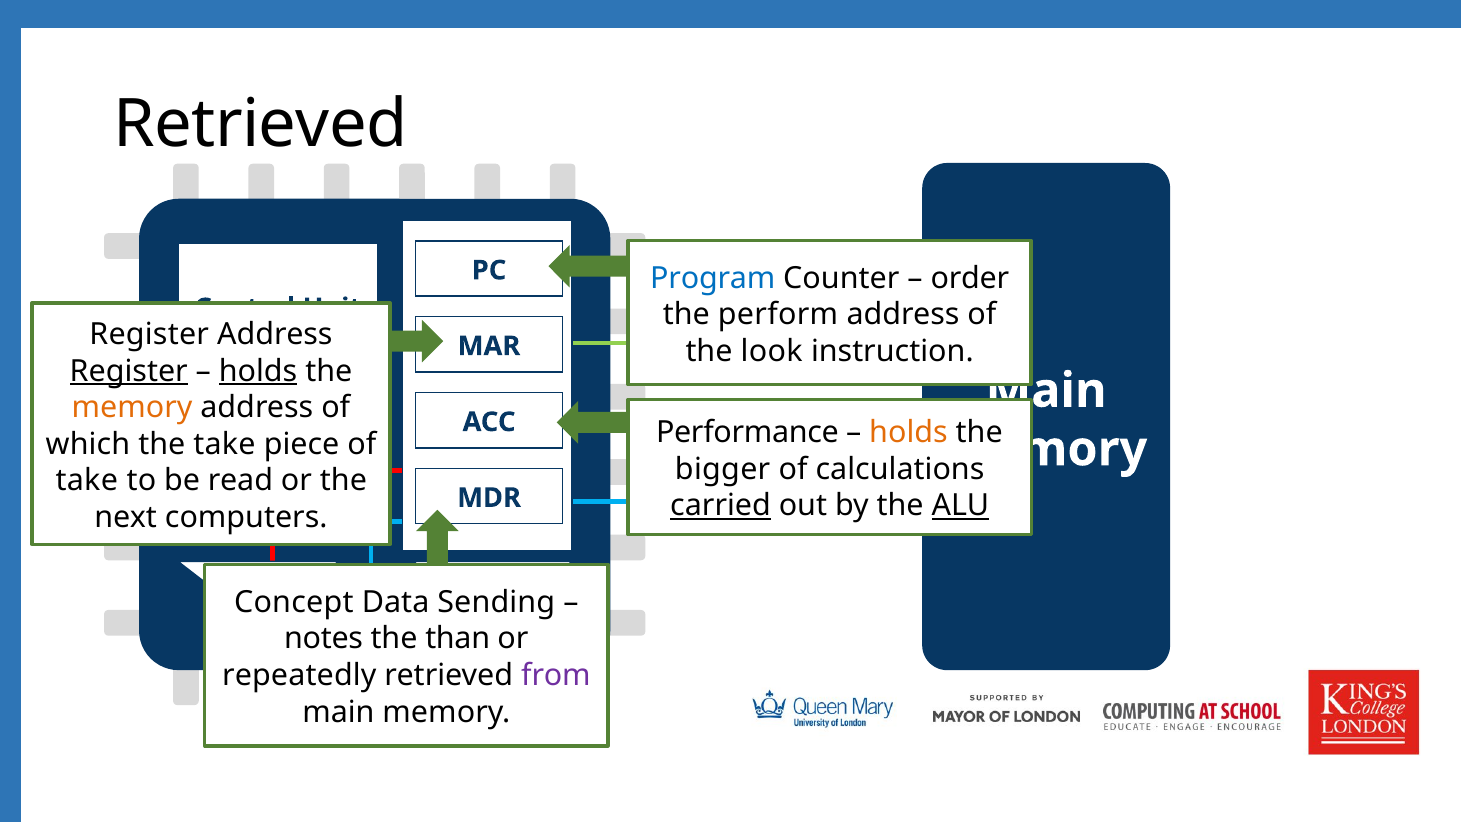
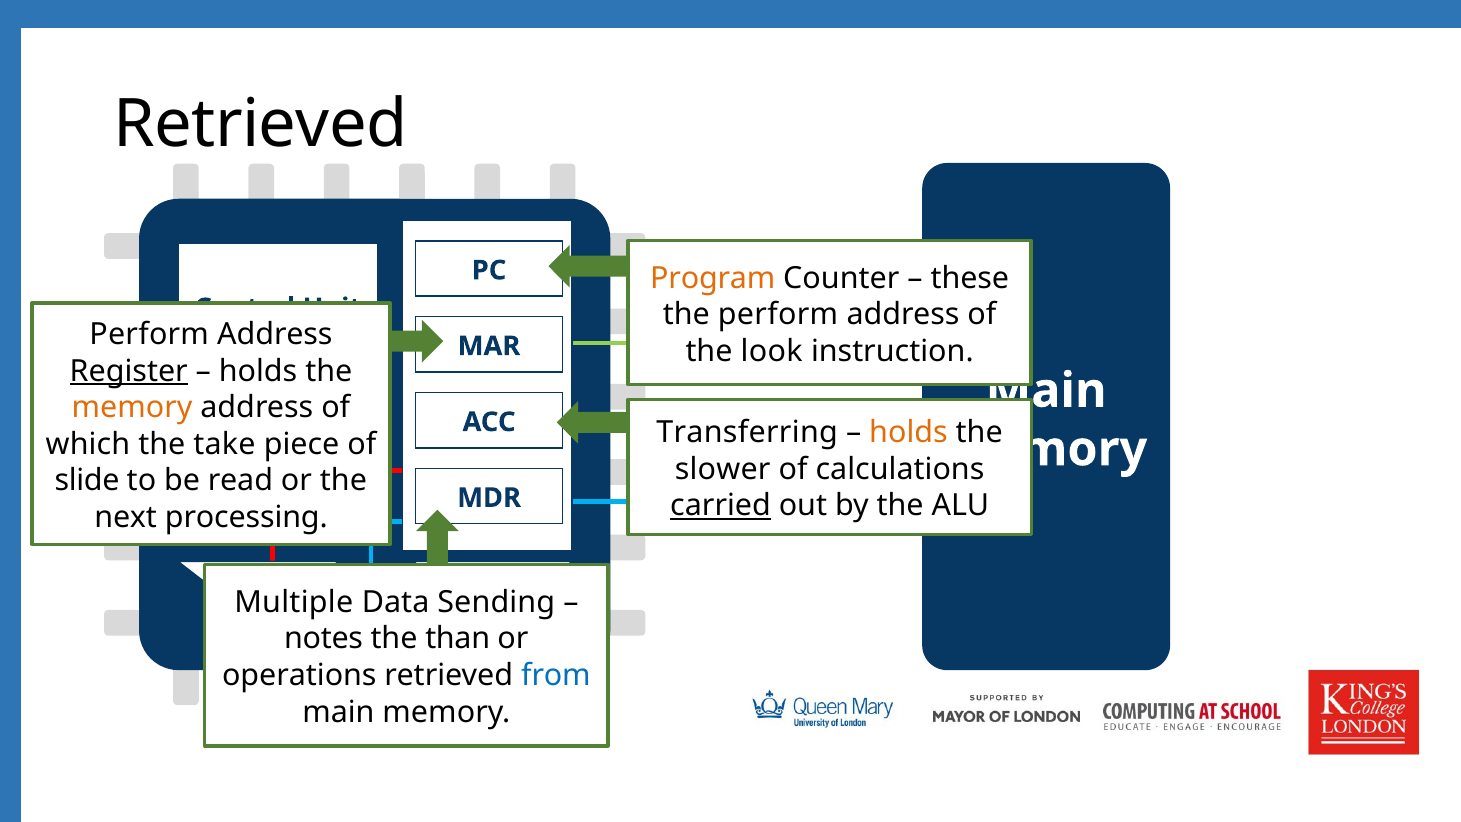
Program colour: blue -> orange (713, 278)
order: order -> these (970, 278)
Register: Register -> Perform (149, 334)
holds underline: present -> none (258, 371)
Performance: Performance -> Transferring (747, 432)
bigger: bigger -> slower (723, 469)
take: take -> slide (87, 481)
ALU underline: present -> none (960, 506)
computers: computers -> processing (246, 517)
Concept: Concept -> Multiple (294, 602)
repeatedly: repeatedly -> operations (299, 675)
from colour: purple -> blue (556, 675)
